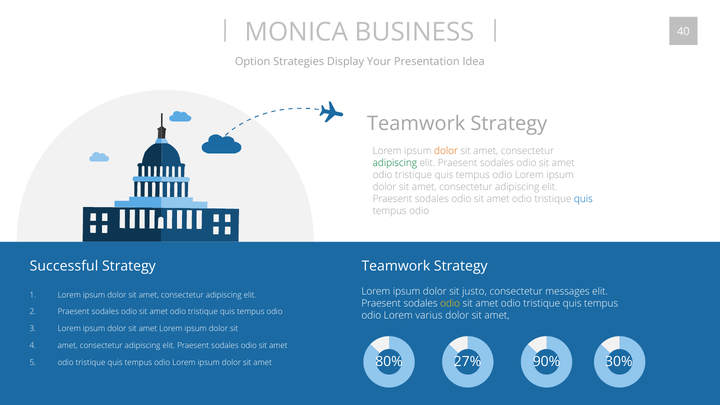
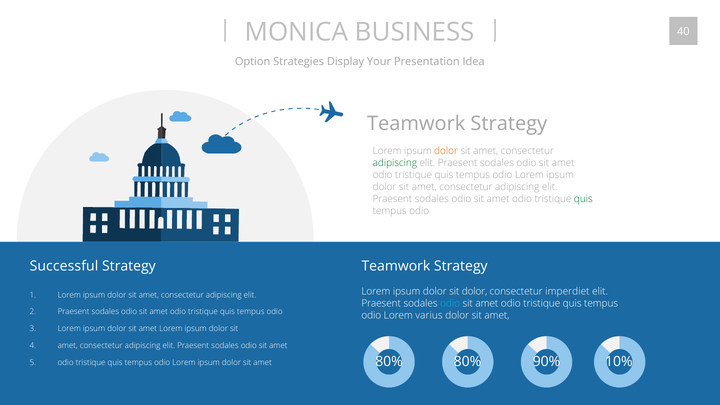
quis colour: blue -> green (583, 199)
sit justo: justo -> dolor (475, 291)
messages: messages -> imperdiet (567, 291)
odio colour: yellow -> light blue (450, 303)
80% 27%: 27% -> 80% (468, 362)
30%: 30% -> 10% (619, 362)
